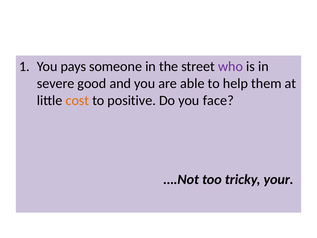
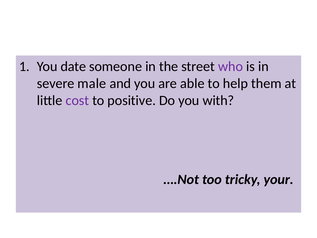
pays: pays -> date (73, 67)
good: good -> male (92, 83)
cost colour: orange -> purple (77, 100)
face: face -> with (218, 100)
